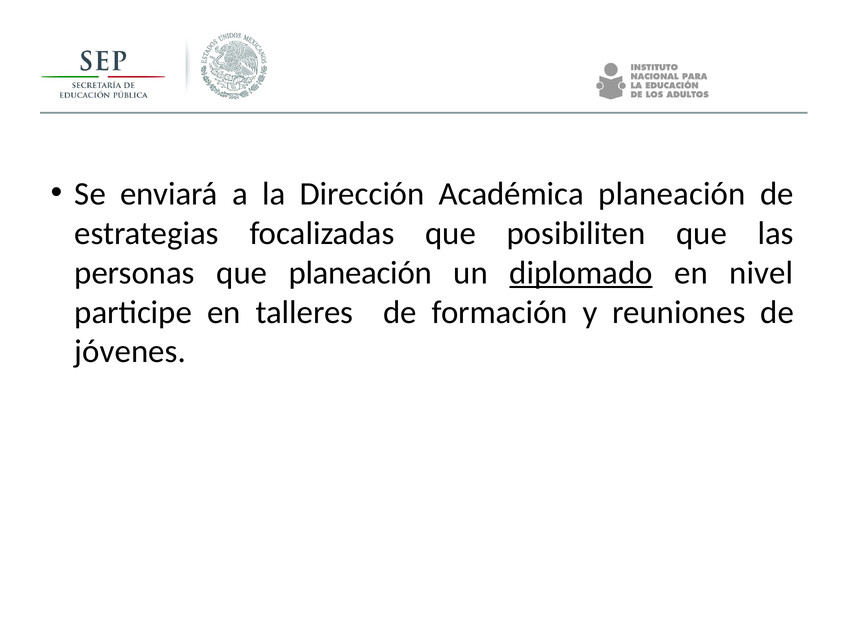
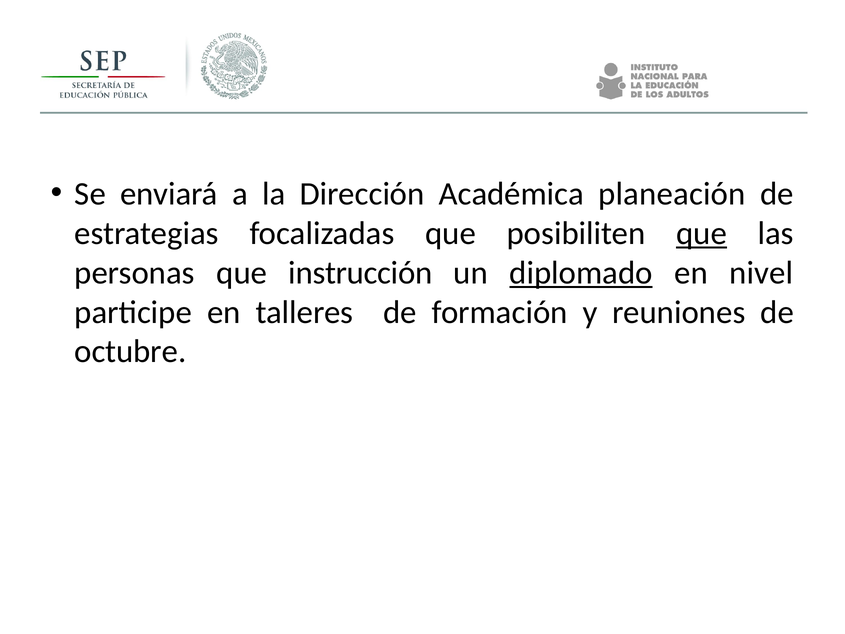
que underline: none -> present (702, 233)
que planeación: planeación -> instrucción (360, 273)
jóvenes: jóvenes -> octubre (130, 352)
